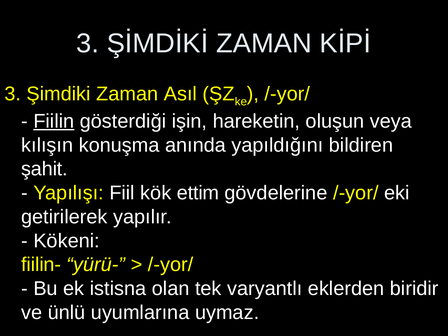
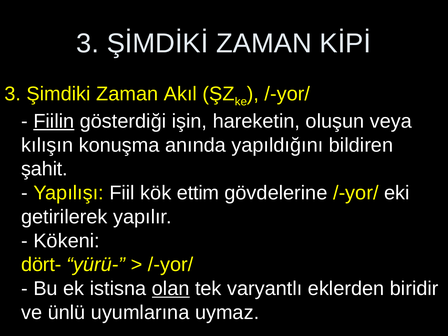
Asıl: Asıl -> Akıl (180, 94)
fiilin-: fiilin- -> dört- (41, 265)
olan underline: none -> present (171, 289)
